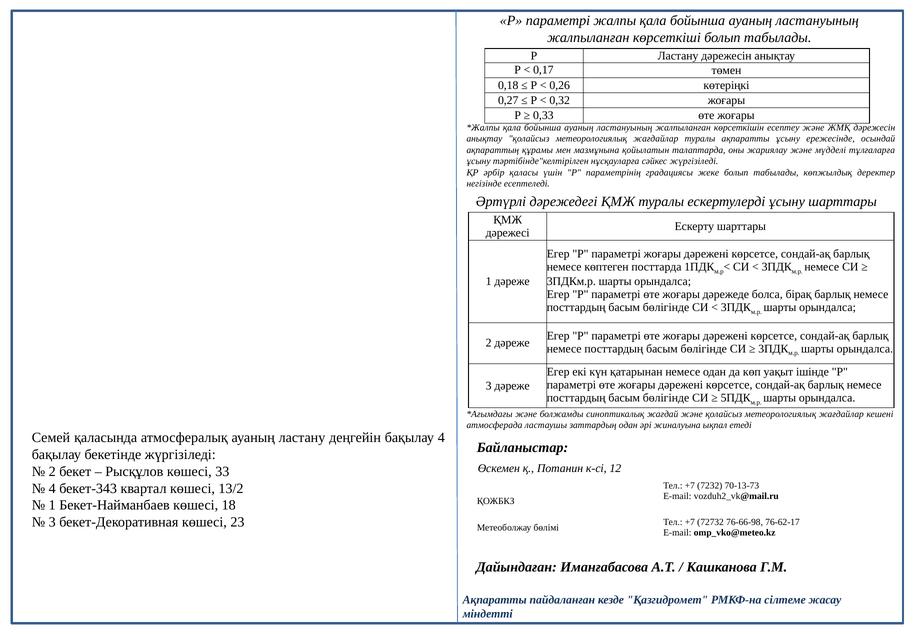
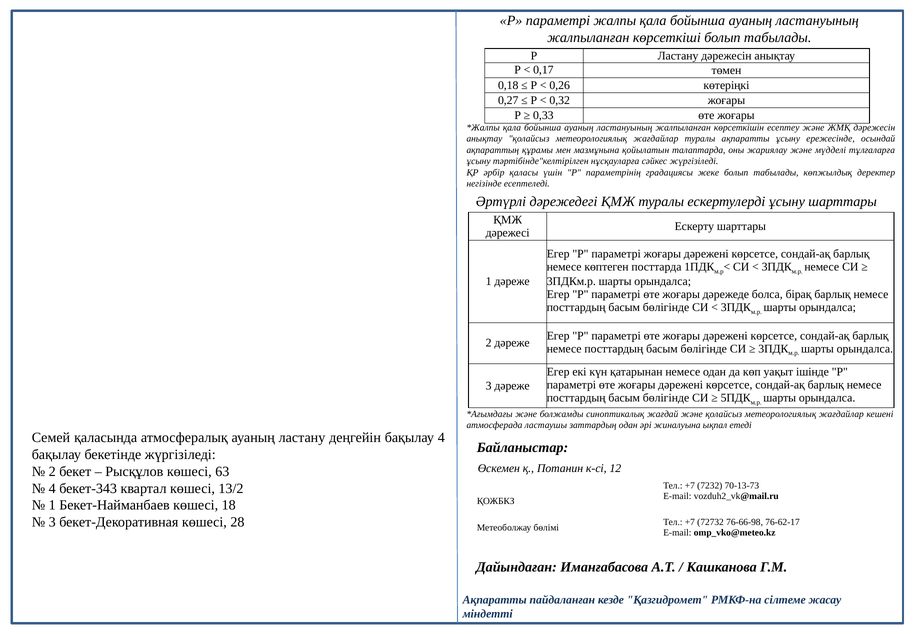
33: 33 -> 63 (222, 471)
23: 23 -> 28 (237, 522)
